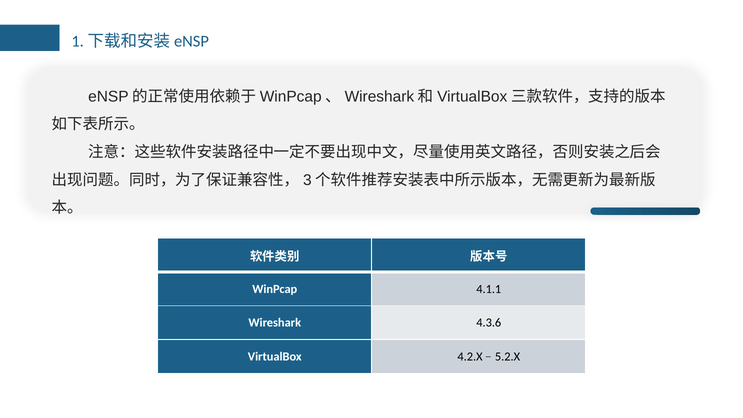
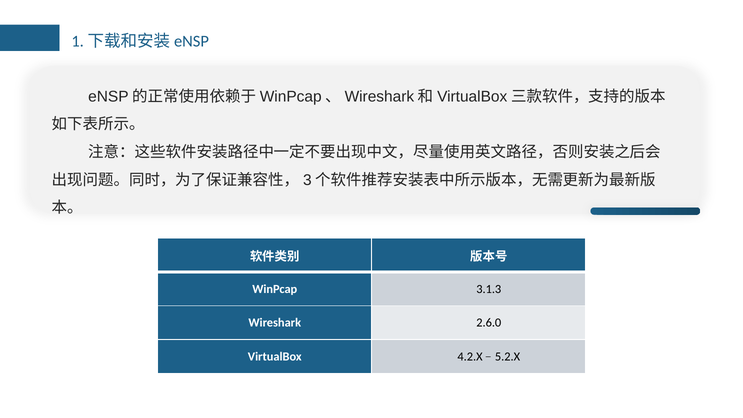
4.1.1: 4.1.1 -> 3.1.3 (489, 289)
4.3.6: 4.3.6 -> 2.6.0 (489, 323)
